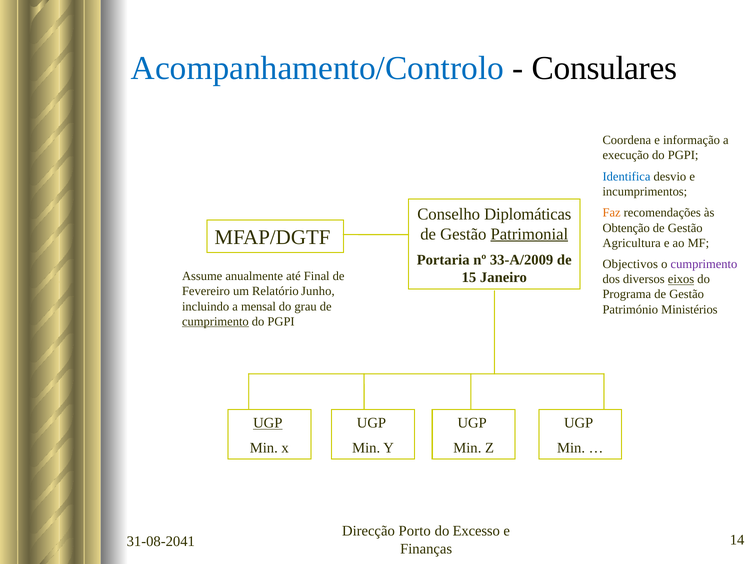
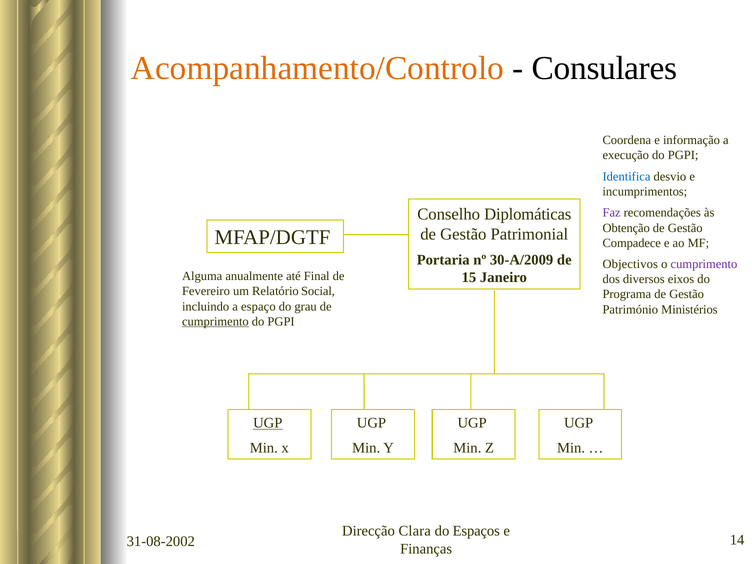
Acompanhamento/Controlo colour: blue -> orange (318, 68)
Faz colour: orange -> purple (612, 213)
Patrimonial underline: present -> none (529, 234)
Agricultura: Agricultura -> Compadece (632, 243)
33-A/2009: 33-A/2009 -> 30-A/2009 (522, 260)
Assume: Assume -> Alguma (202, 276)
eixos underline: present -> none (681, 279)
Junho: Junho -> Social (318, 291)
mensal: mensal -> espaço (258, 306)
Porto: Porto -> Clara (415, 531)
Excesso: Excesso -> Espaços (476, 531)
31-08-2041: 31-08-2041 -> 31-08-2002 (161, 541)
